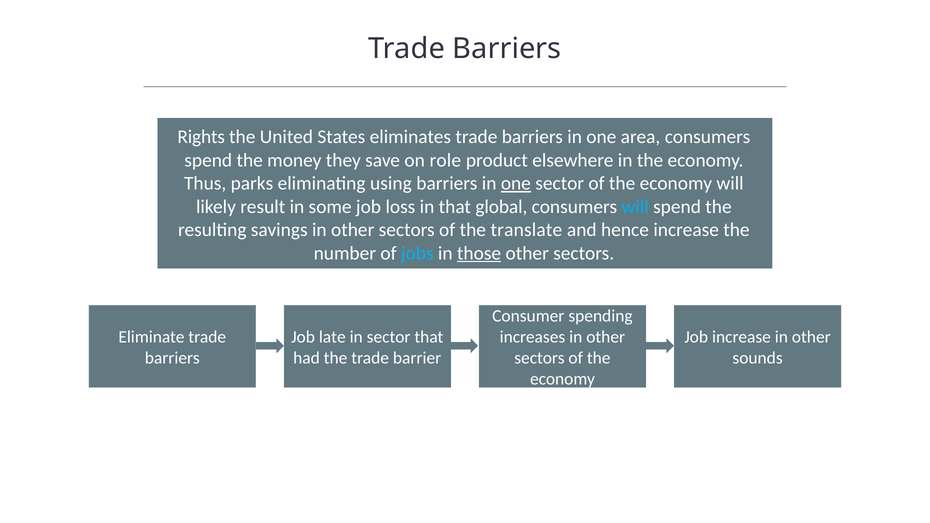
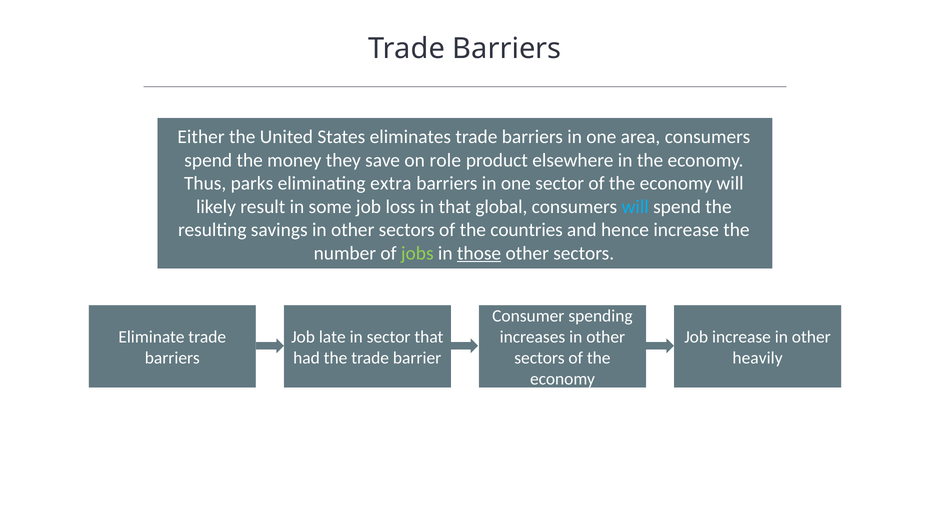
Rights: Rights -> Either (201, 137)
using: using -> extra (391, 184)
one underline: present -> none (516, 184)
translate: translate -> countries (527, 230)
jobs colour: light blue -> light green (417, 253)
sounds: sounds -> heavily (758, 358)
